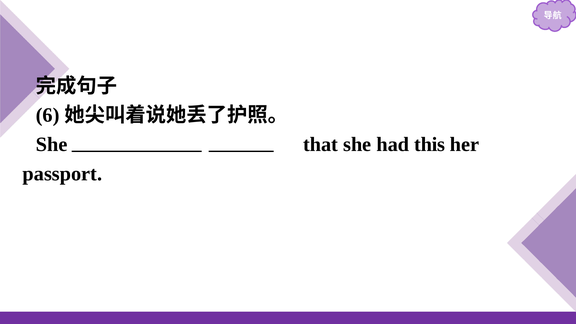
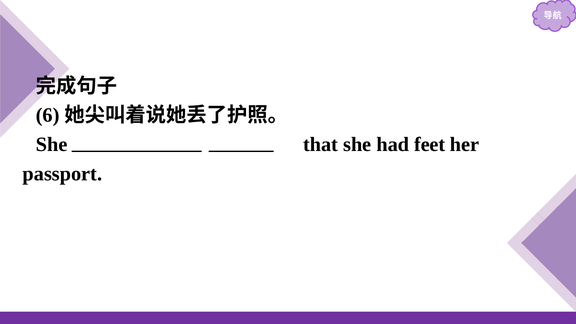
this: this -> feet (430, 145)
